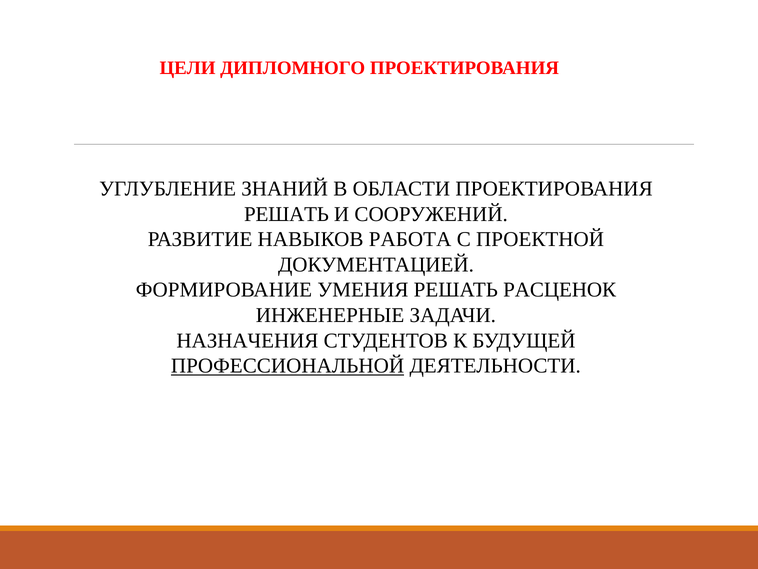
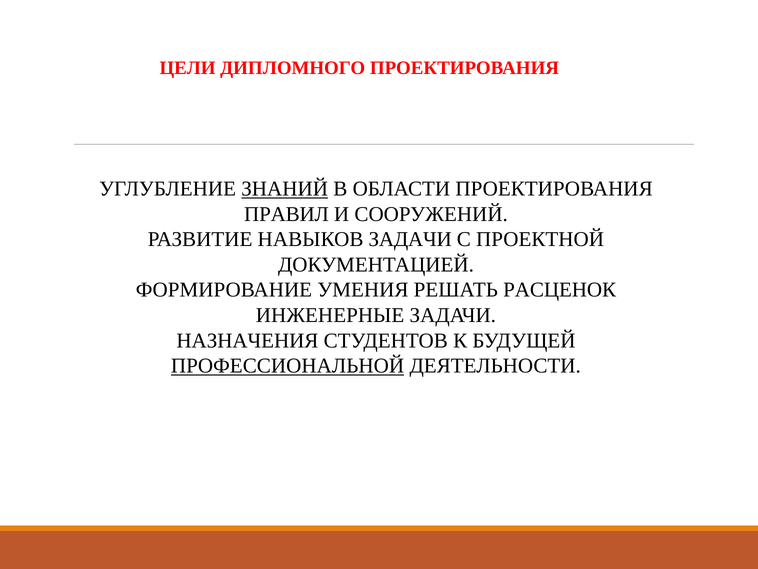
ЗНАНИЙ underline: none -> present (285, 189)
РЕШАТЬ: РЕШАТЬ -> ПРАВИЛ (286, 214)
НАВЫКОВ РАБОТА: РАБОТА -> ЗАДАЧИ (410, 239)
